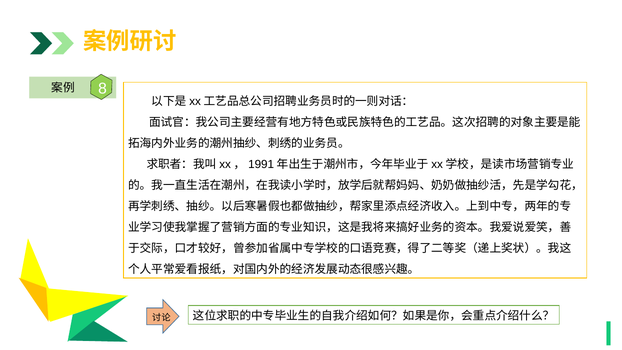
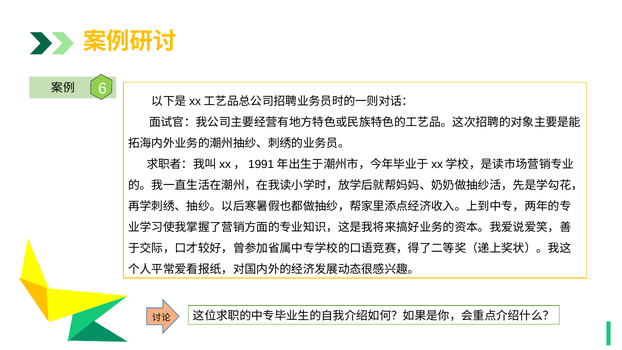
8: 8 -> 6 (103, 89)
